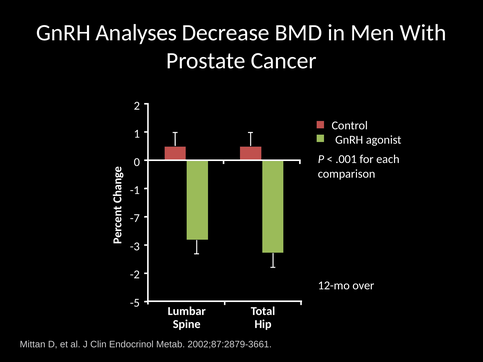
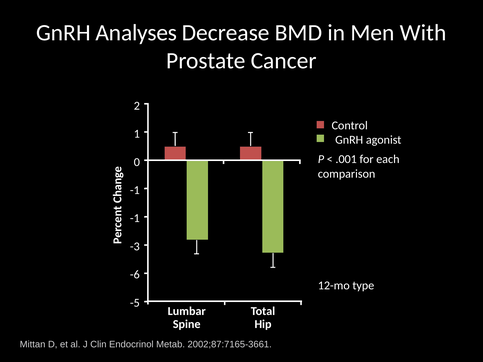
-7: -7 -> -1 (135, 218)
-2: -2 -> -6 (135, 275)
over: over -> type (363, 286)
2002;87:2879-3661: 2002;87:2879-3661 -> 2002;87:7165-3661 (230, 345)
